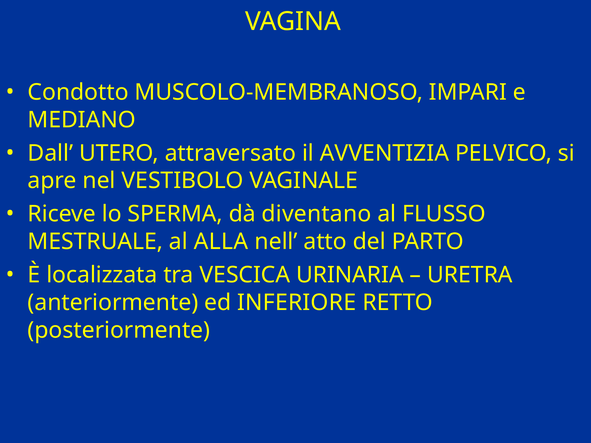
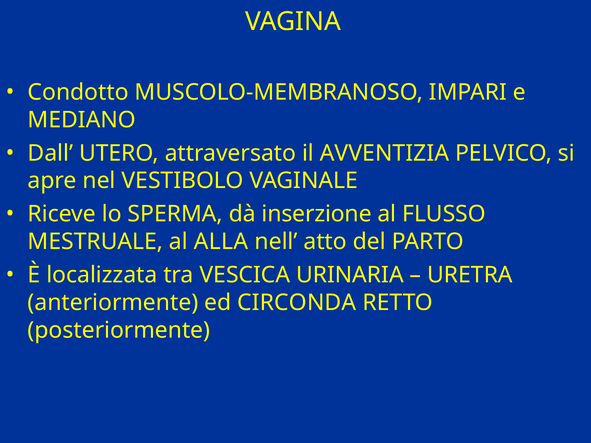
diventano: diventano -> inserzione (317, 214)
INFERIORE: INFERIORE -> CIRCONDA (297, 303)
